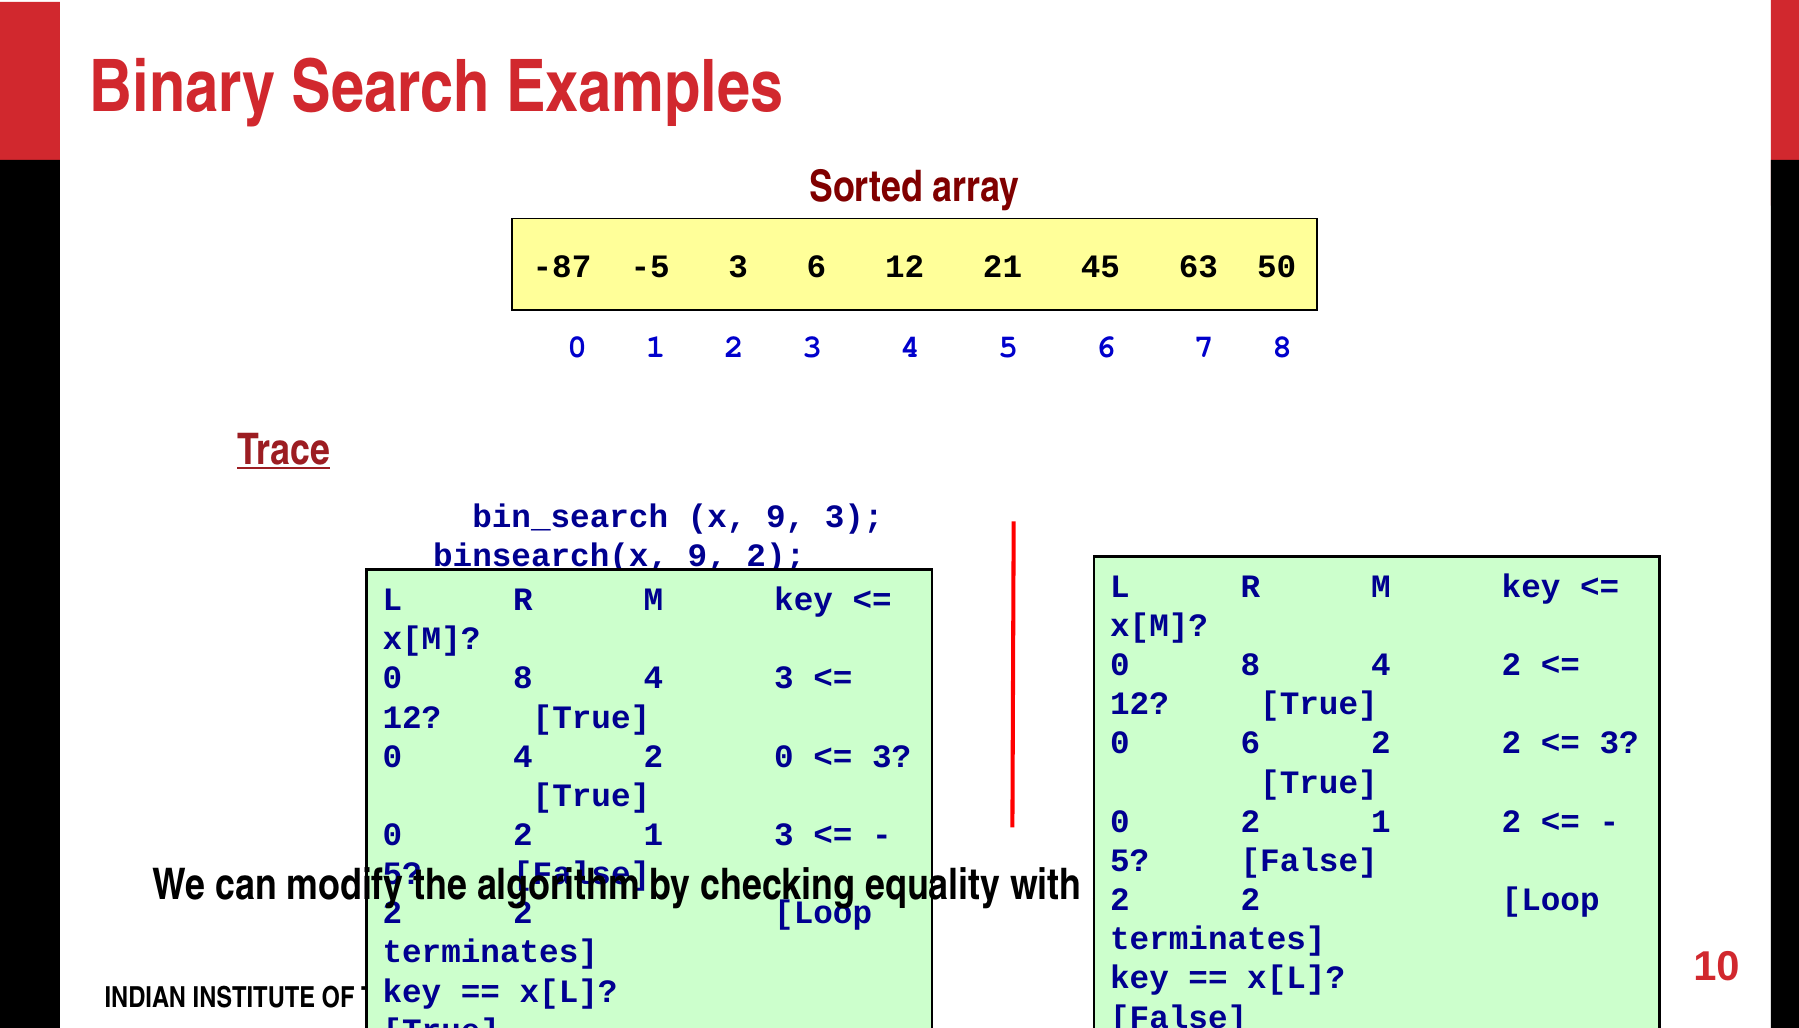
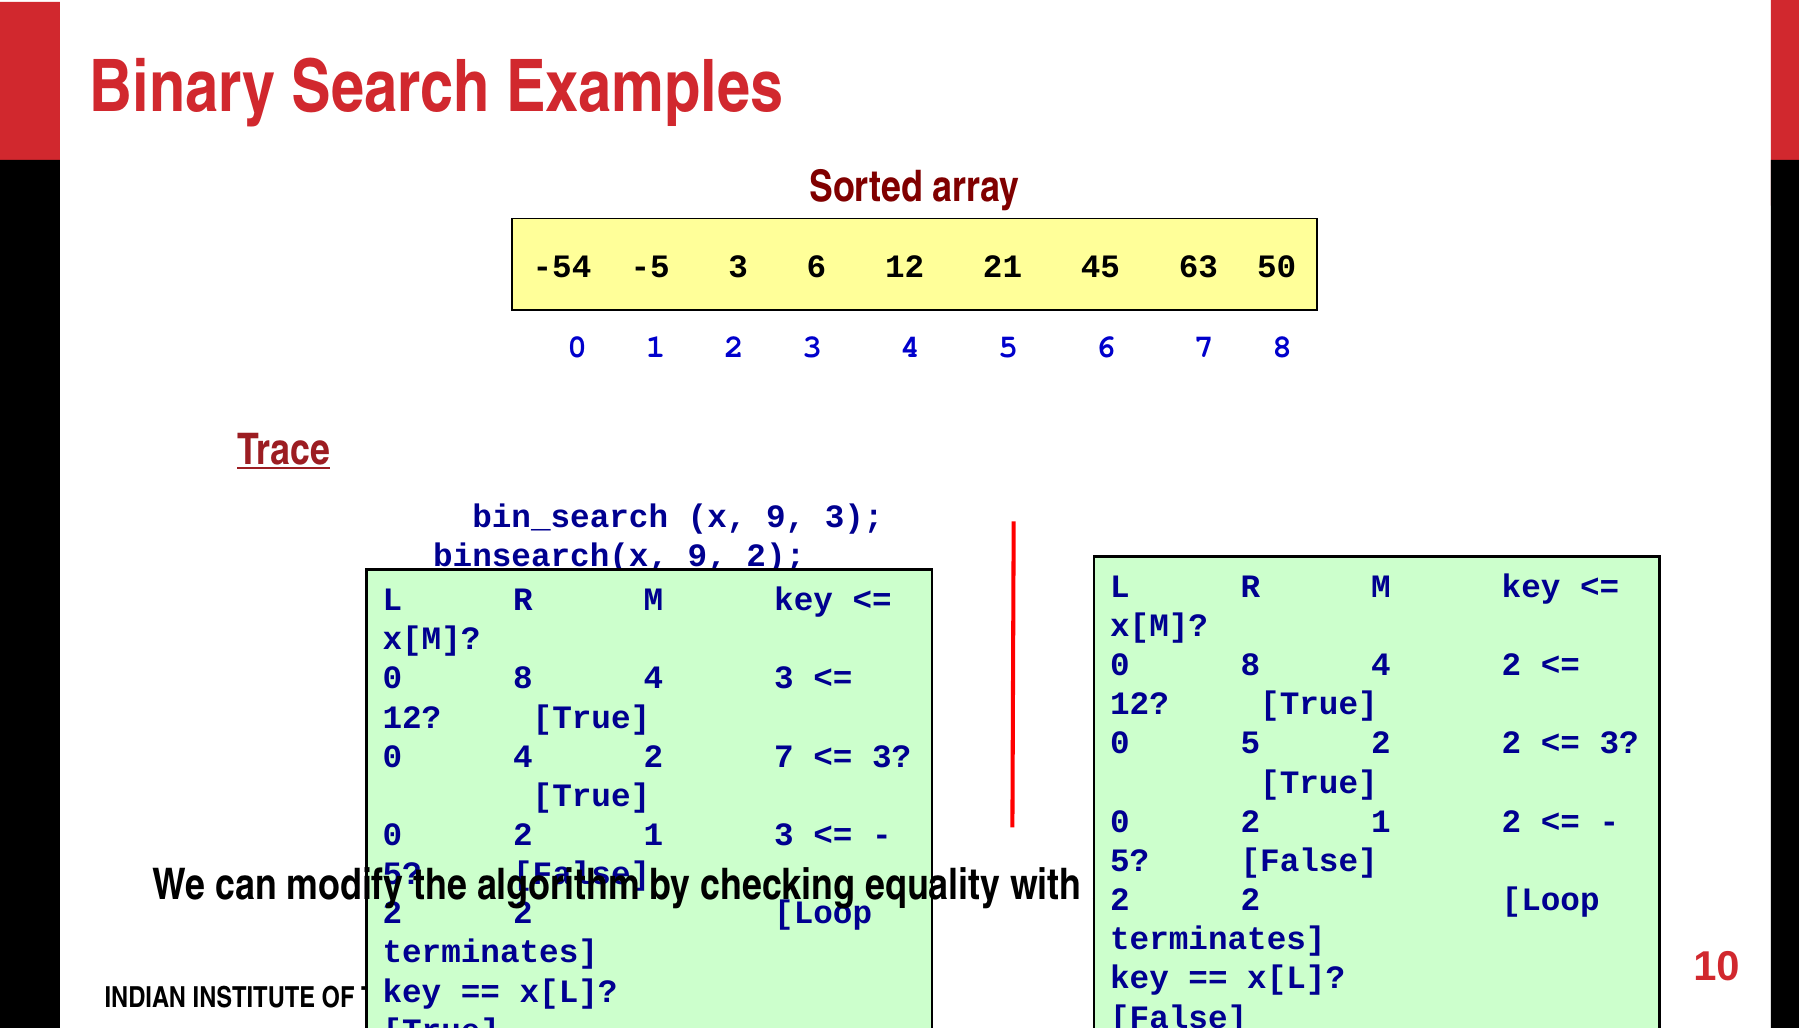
-87: -87 -> -54 (562, 267)
0 6: 6 -> 5 (1250, 743)
2 0: 0 -> 7 (784, 756)
